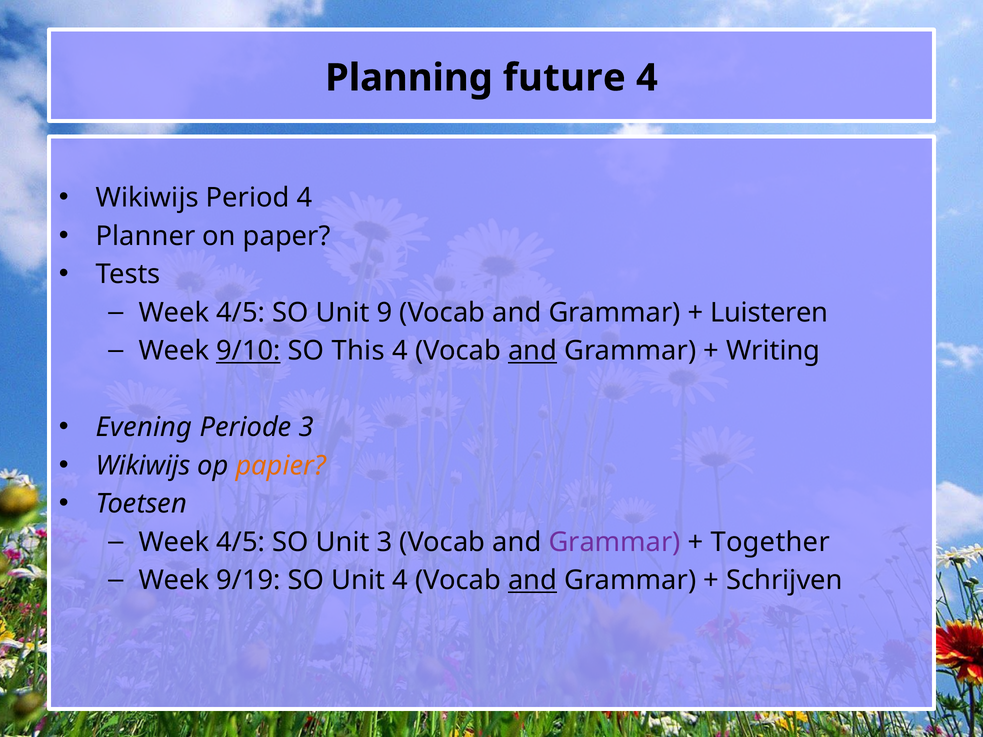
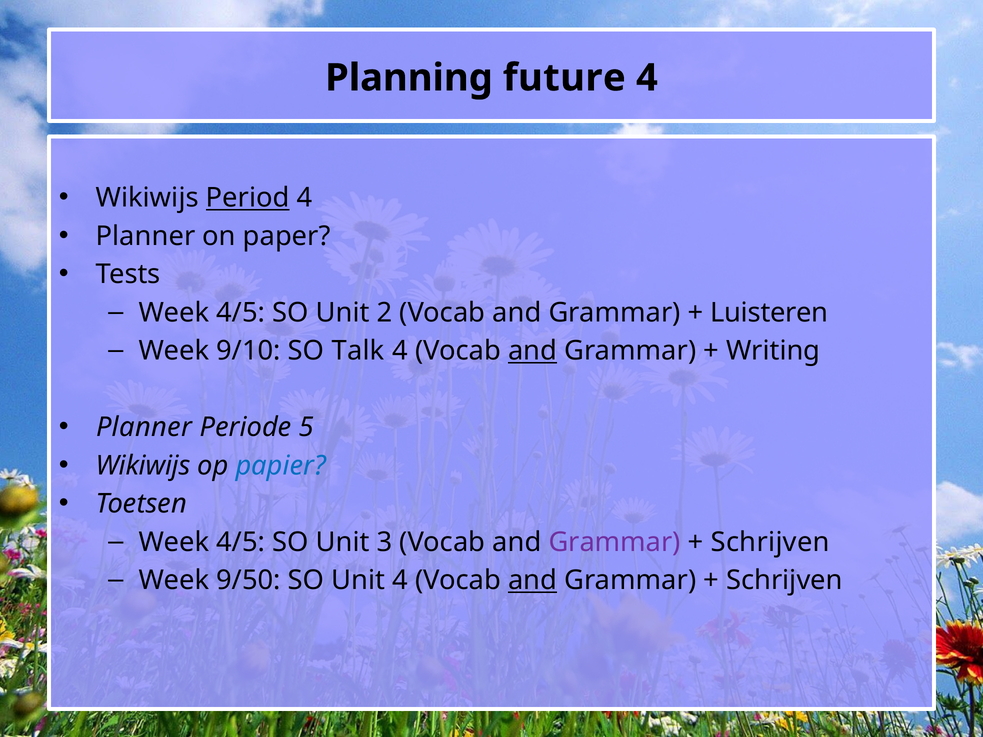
Period underline: none -> present (248, 198)
9: 9 -> 2 (384, 313)
9/10 underline: present -> none (248, 351)
This: This -> Talk (358, 351)
Evening: Evening -> Planner (144, 428)
Periode 3: 3 -> 5 (306, 428)
papier colour: orange -> blue (281, 466)
Together: Together -> Schrijven (770, 542)
9/19: 9/19 -> 9/50 (248, 581)
